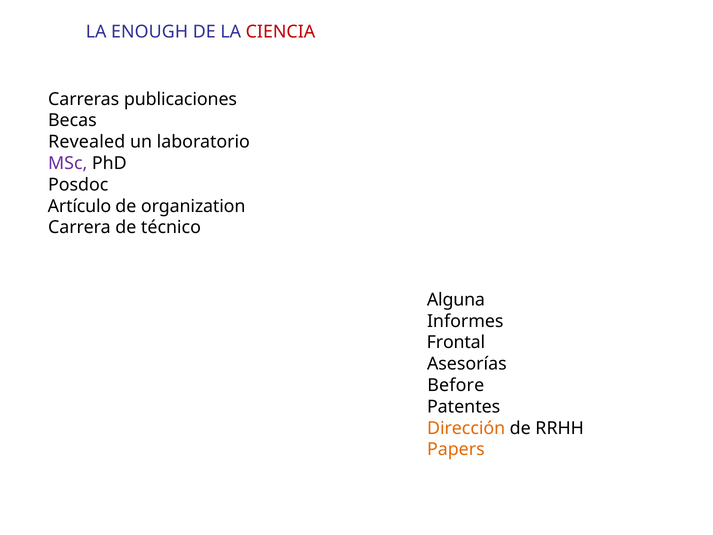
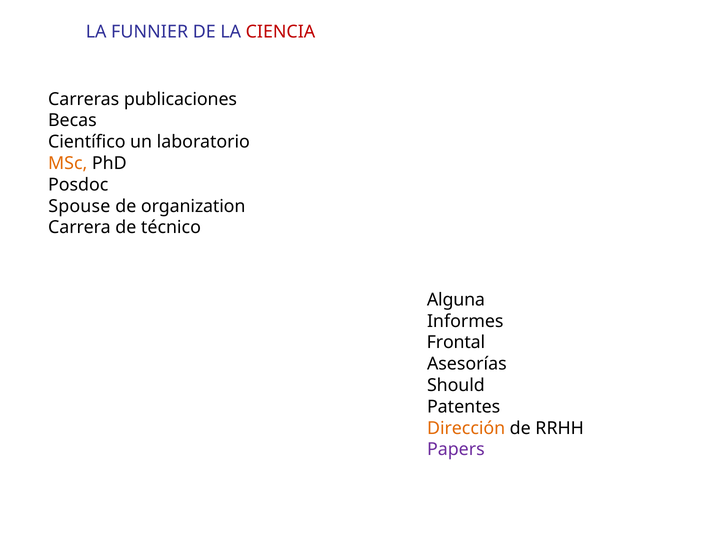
ENOUGH: ENOUGH -> FUNNIER (150, 32)
Revealed: Revealed -> Científico (87, 142)
MSc colour: purple -> orange (68, 163)
Artículo: Artículo -> Spouse (79, 206)
Before: Before -> Should (456, 385)
Papers colour: orange -> purple (456, 449)
